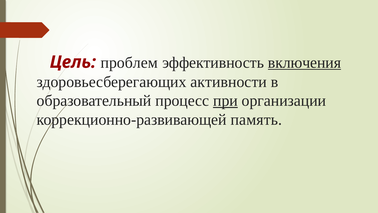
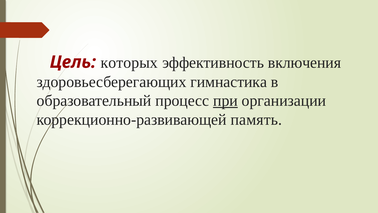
проблем: проблем -> которых (129, 62)
включения underline: present -> none (304, 62)
активности: активности -> гимнастика (229, 82)
